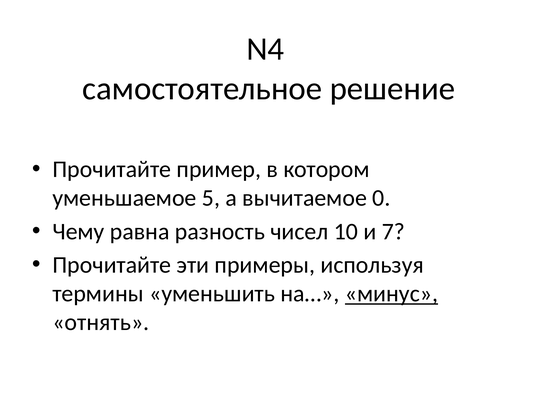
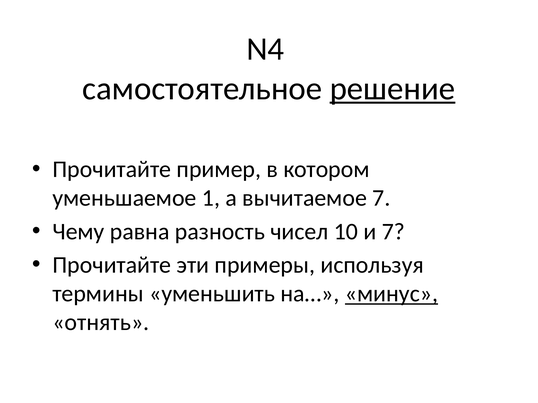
решение underline: none -> present (392, 89)
5: 5 -> 1 (211, 198)
вычитаемое 0: 0 -> 7 (381, 198)
